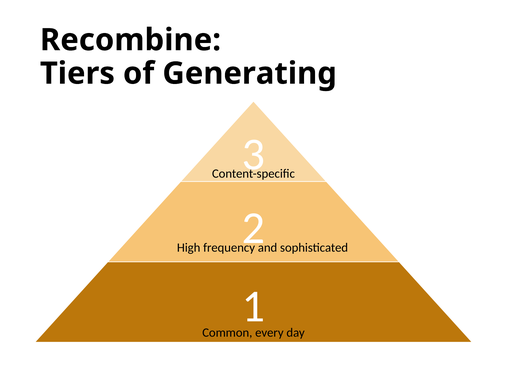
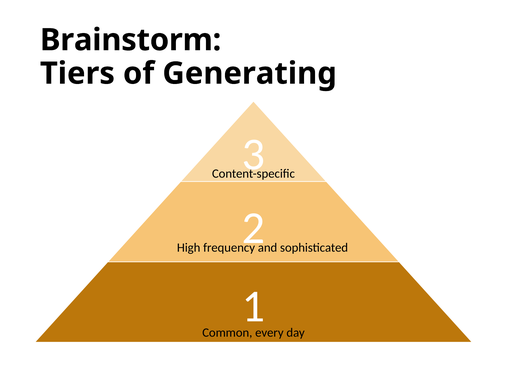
Recombine: Recombine -> Brainstorm (131, 40)
